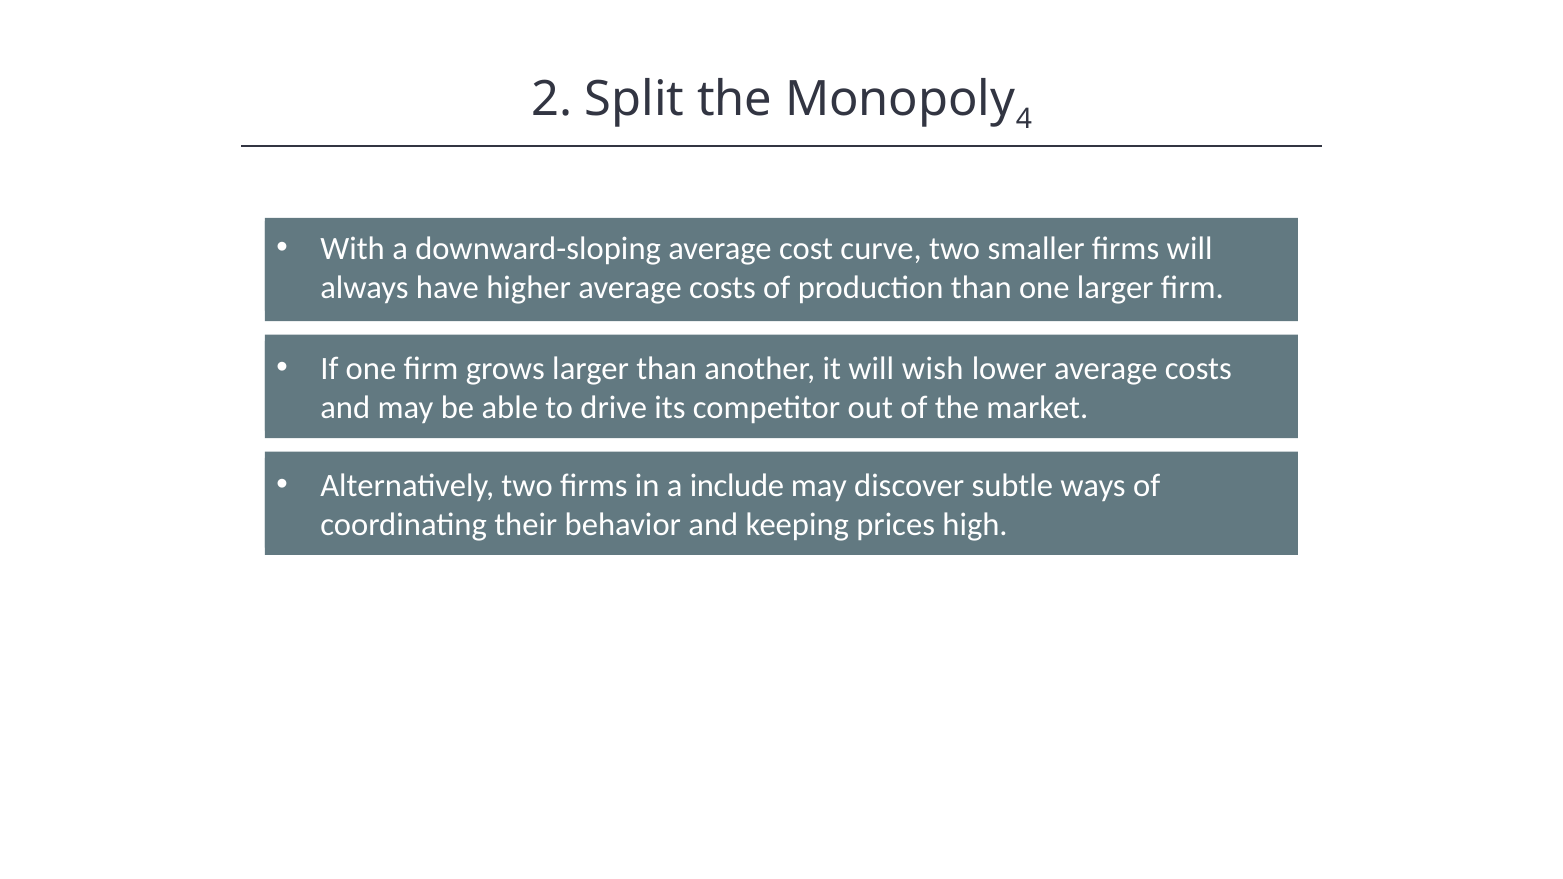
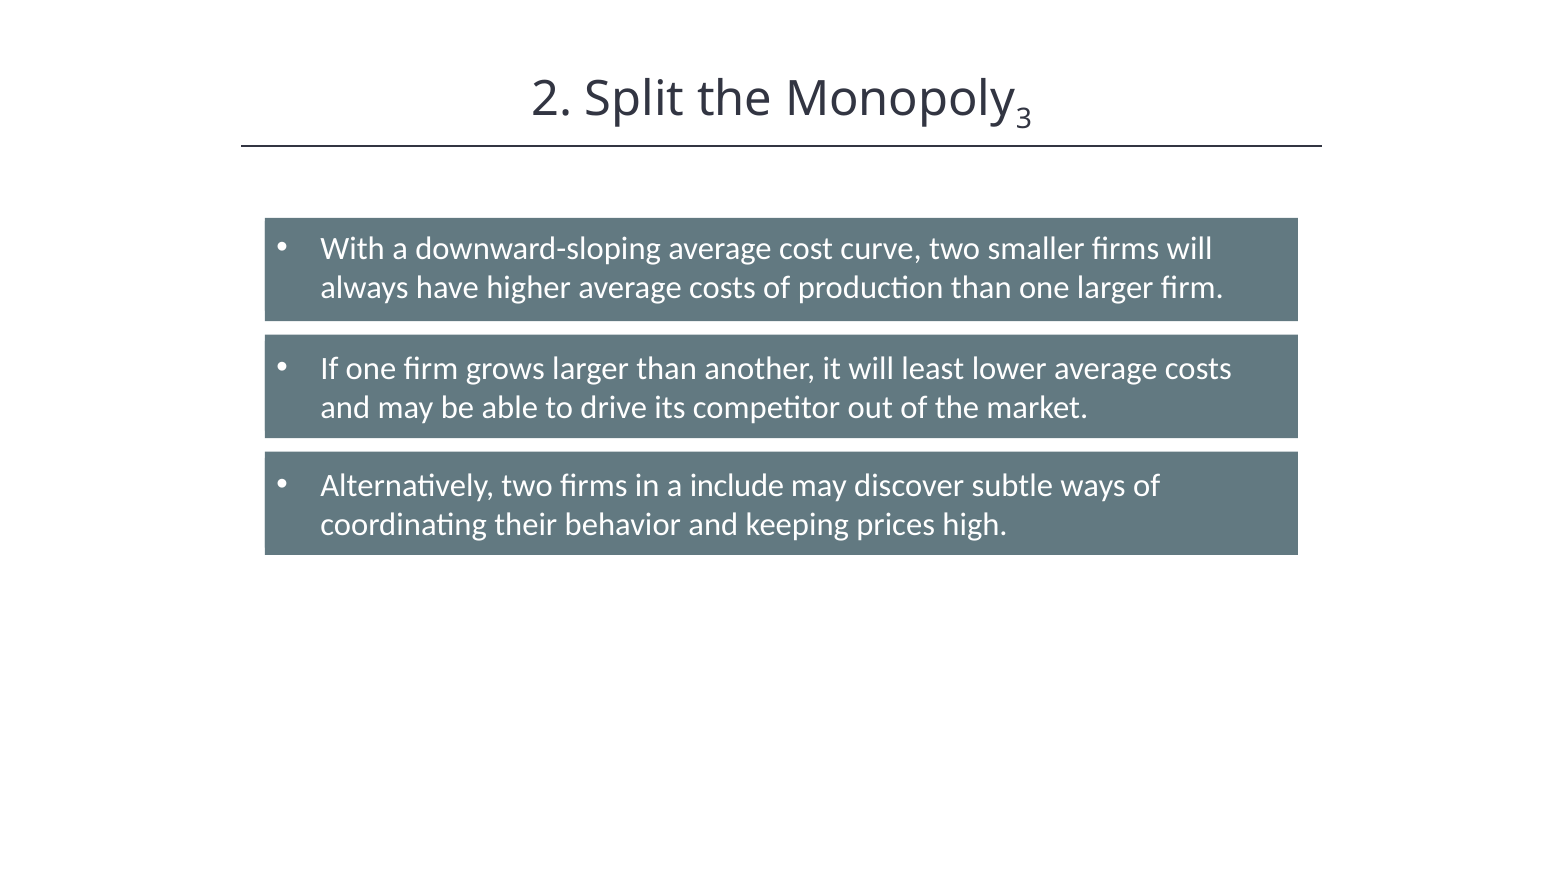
4: 4 -> 3 (1024, 119)
wish: wish -> least (933, 369)
